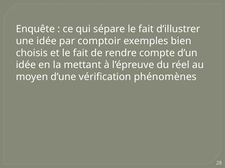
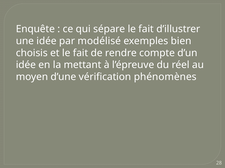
comptoir: comptoir -> modélisé (99, 41)
